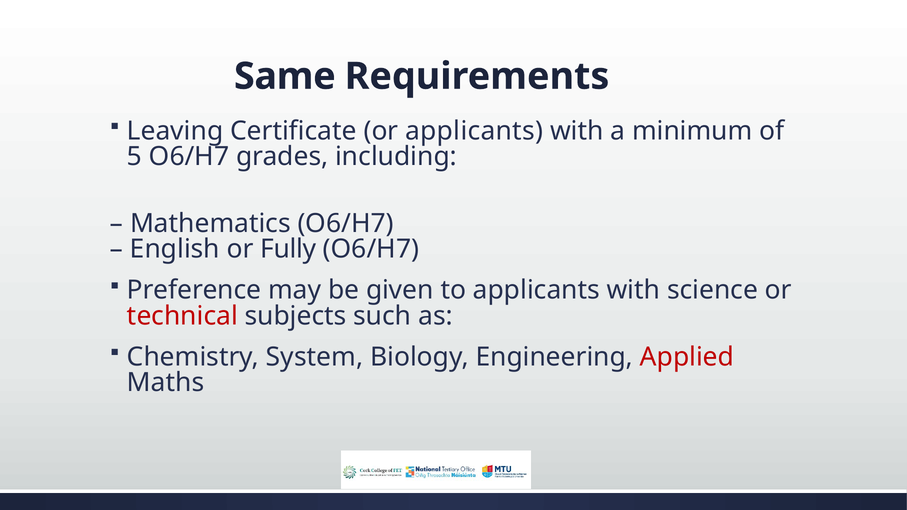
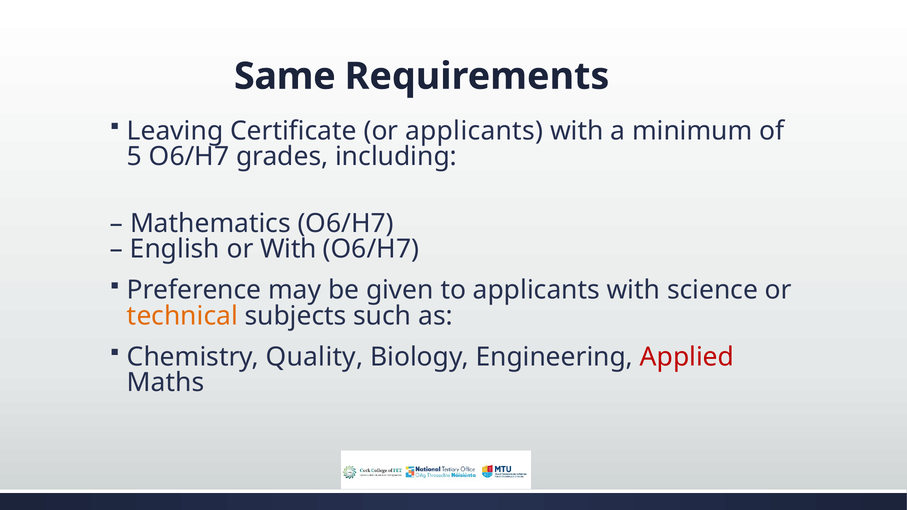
or Fully: Fully -> With (288, 249)
technical colour: red -> orange (182, 316)
System: System -> Quality (315, 357)
